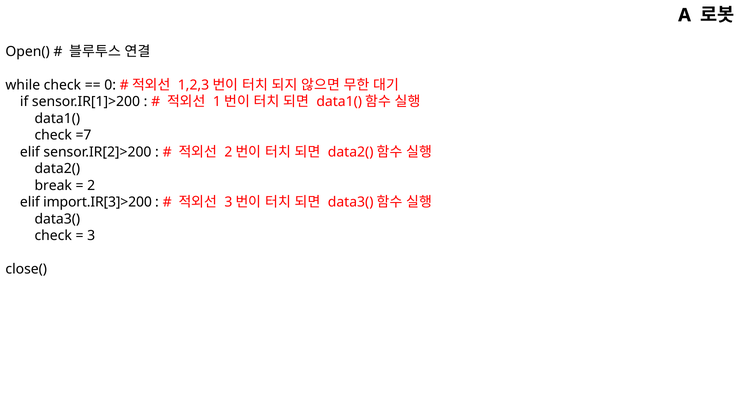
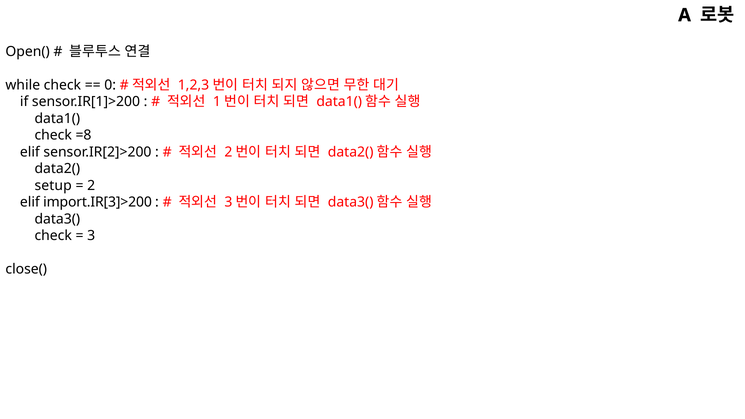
=7: =7 -> =8 (83, 135)
break: break -> setup (53, 186)
